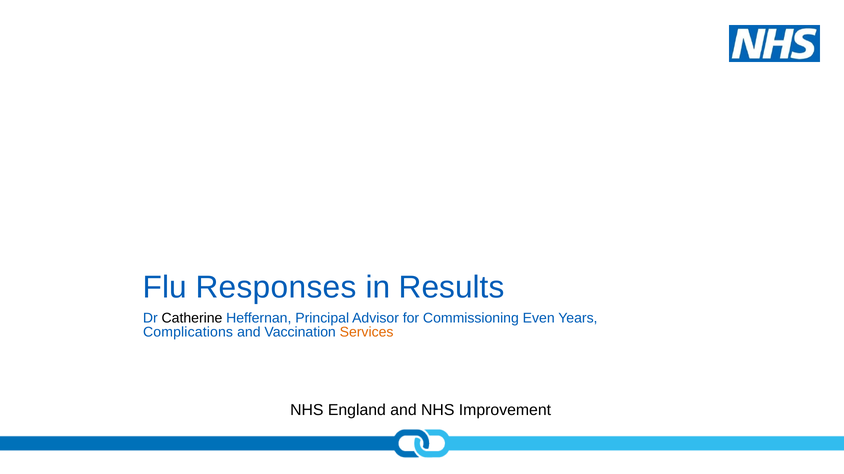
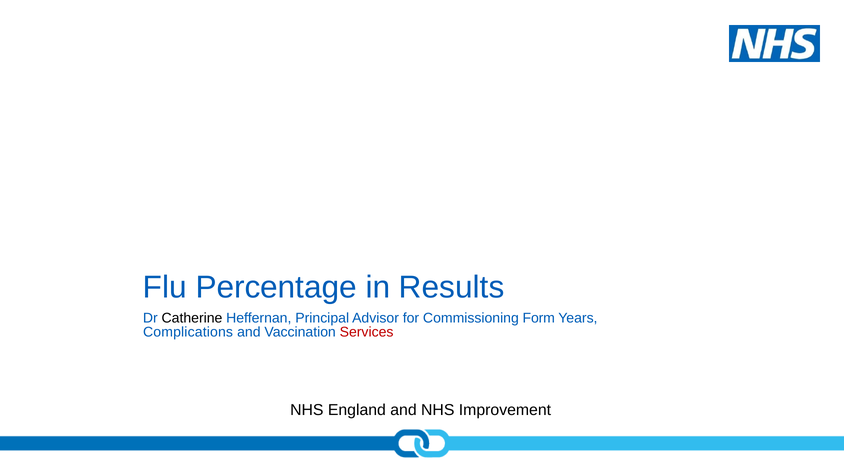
Responses: Responses -> Percentage (276, 288)
Even: Even -> Form (539, 319)
Services colour: orange -> red (367, 332)
